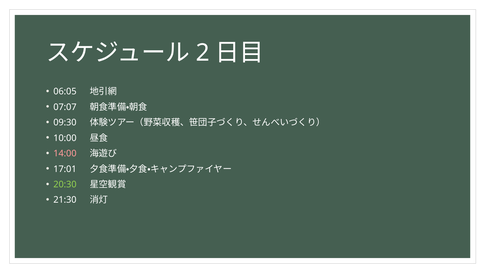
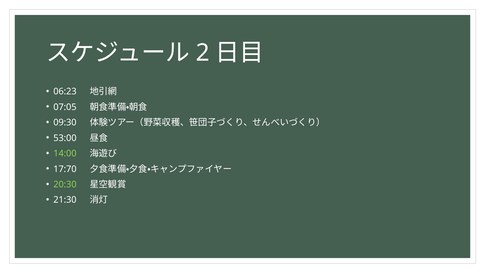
06:05: 06:05 -> 06:23 (65, 92)
07:07: 07:07 -> 07:05 (65, 107)
10:00: 10:00 -> 53:00 (65, 138)
14:00 colour: pink -> light green (65, 153)
17:01: 17:01 -> 17:70 (65, 169)
